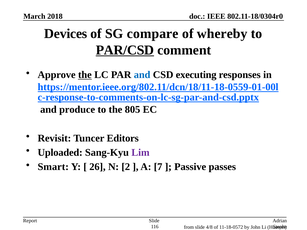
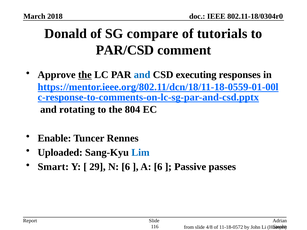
Devices: Devices -> Donald (66, 34)
whereby: whereby -> tutorials (222, 34)
PAR/CSD underline: present -> none (125, 50)
produce: produce -> rotating (77, 110)
805: 805 -> 804 (133, 110)
Revisit: Revisit -> Enable (54, 138)
Editors: Editors -> Rennes (123, 138)
Lim colour: purple -> blue (140, 153)
26: 26 -> 29 (97, 167)
N 2: 2 -> 6 (126, 167)
A 7: 7 -> 6 (158, 167)
